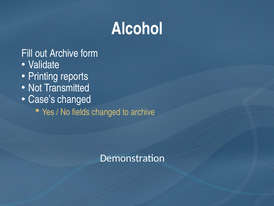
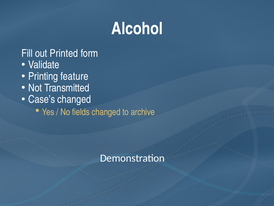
out Archive: Archive -> Printed (64, 53)
reports: reports -> feature (74, 76)
